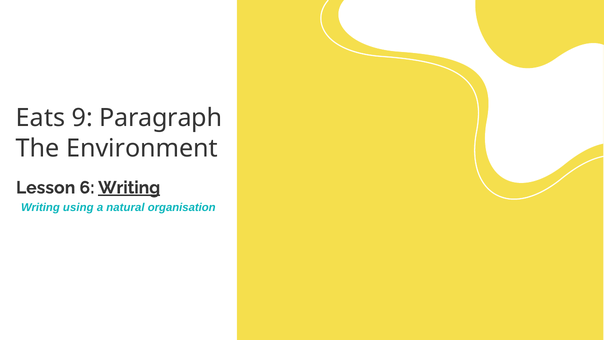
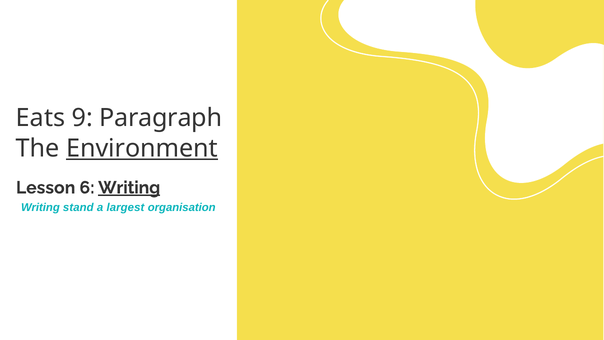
Environment underline: none -> present (142, 148)
using: using -> stand (78, 207)
natural: natural -> largest (125, 207)
